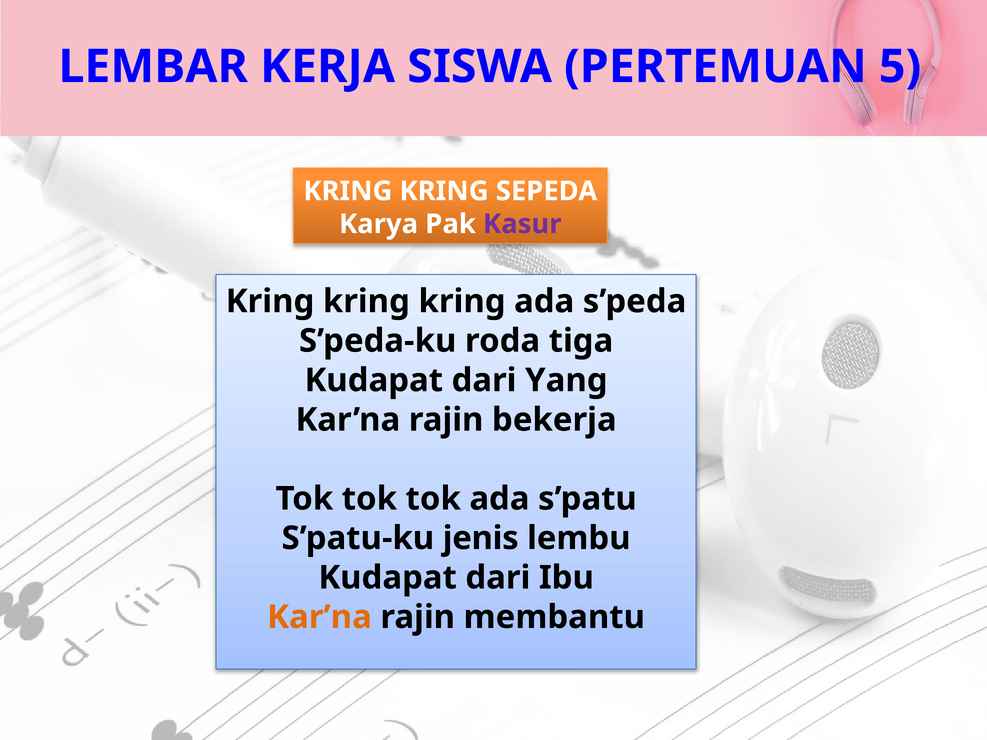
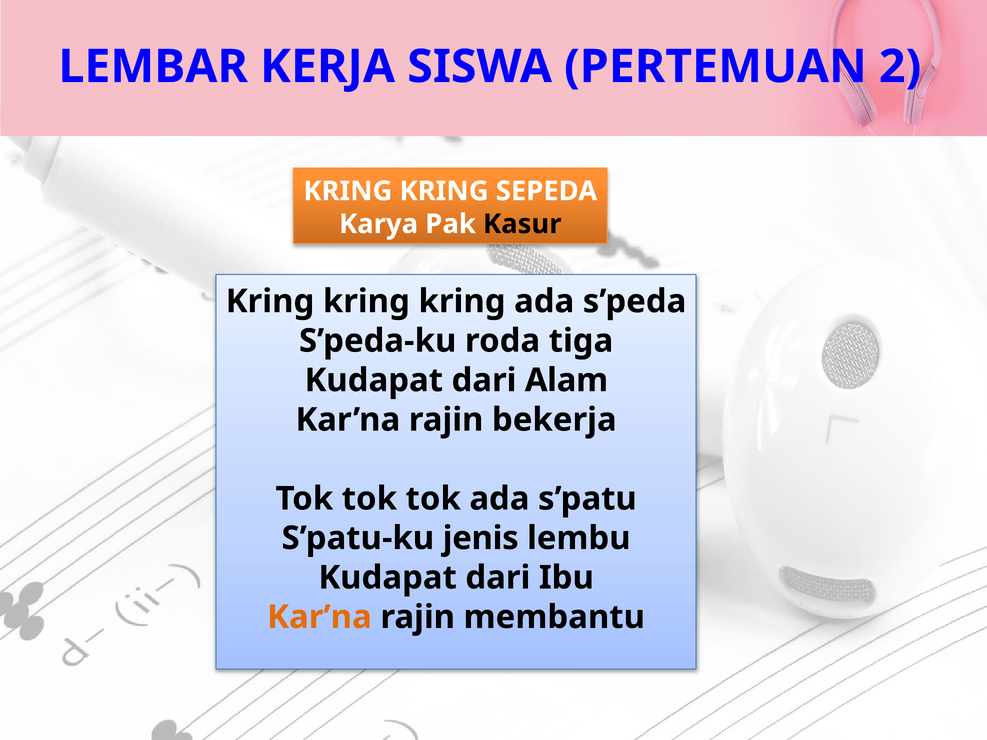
5: 5 -> 2 (900, 67)
Kasur colour: purple -> black (522, 224)
Yang: Yang -> Alam (567, 380)
